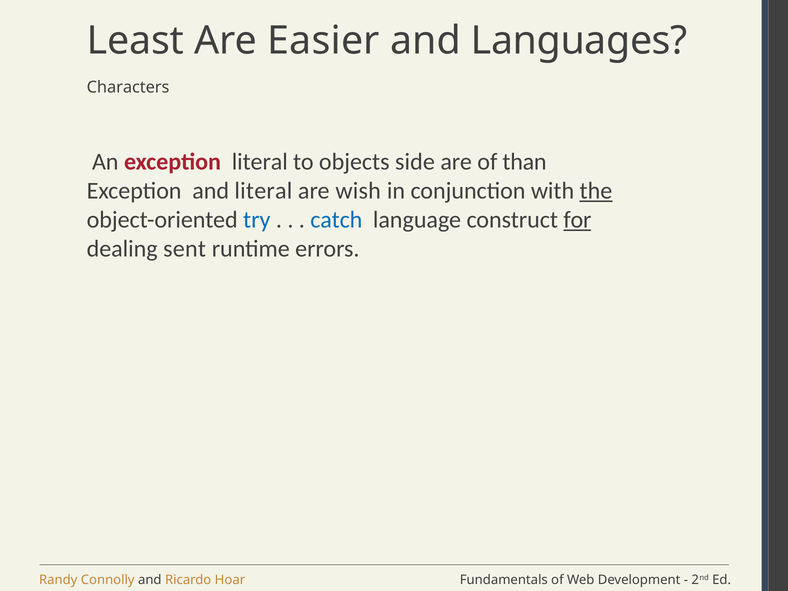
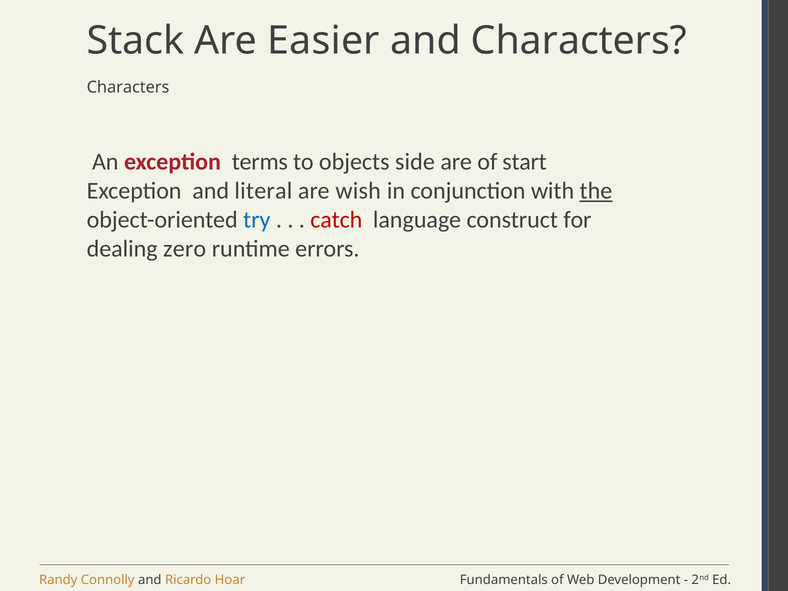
Least: Least -> Stack (135, 41)
and Languages: Languages -> Characters (579, 41)
exception literal: literal -> terms (260, 162)
than: than -> start (525, 162)
catch colour: blue -> red (336, 220)
for underline: present -> none (577, 220)
sent: sent -> zero (185, 249)
